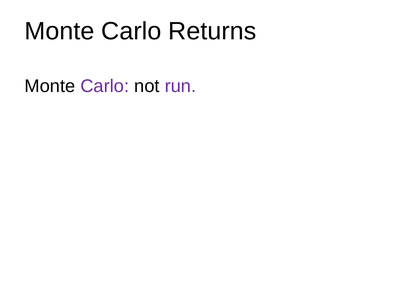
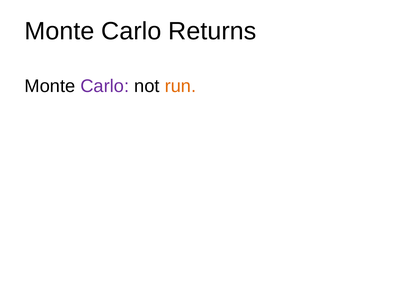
run colour: purple -> orange (180, 86)
